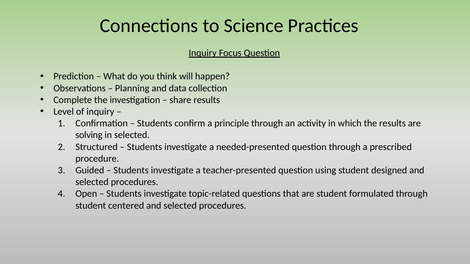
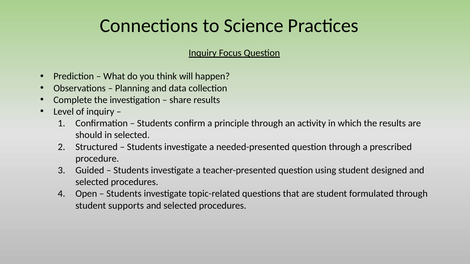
solving: solving -> should (89, 135)
centered: centered -> supports (126, 206)
